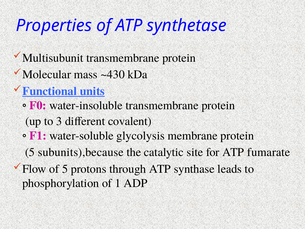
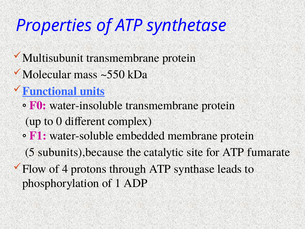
~430: ~430 -> ~550 (113, 74)
3: 3 -> 0 (59, 121)
covalent: covalent -> complex (130, 121)
glycolysis: glycolysis -> embedded (141, 135)
of 5: 5 -> 4 (65, 169)
